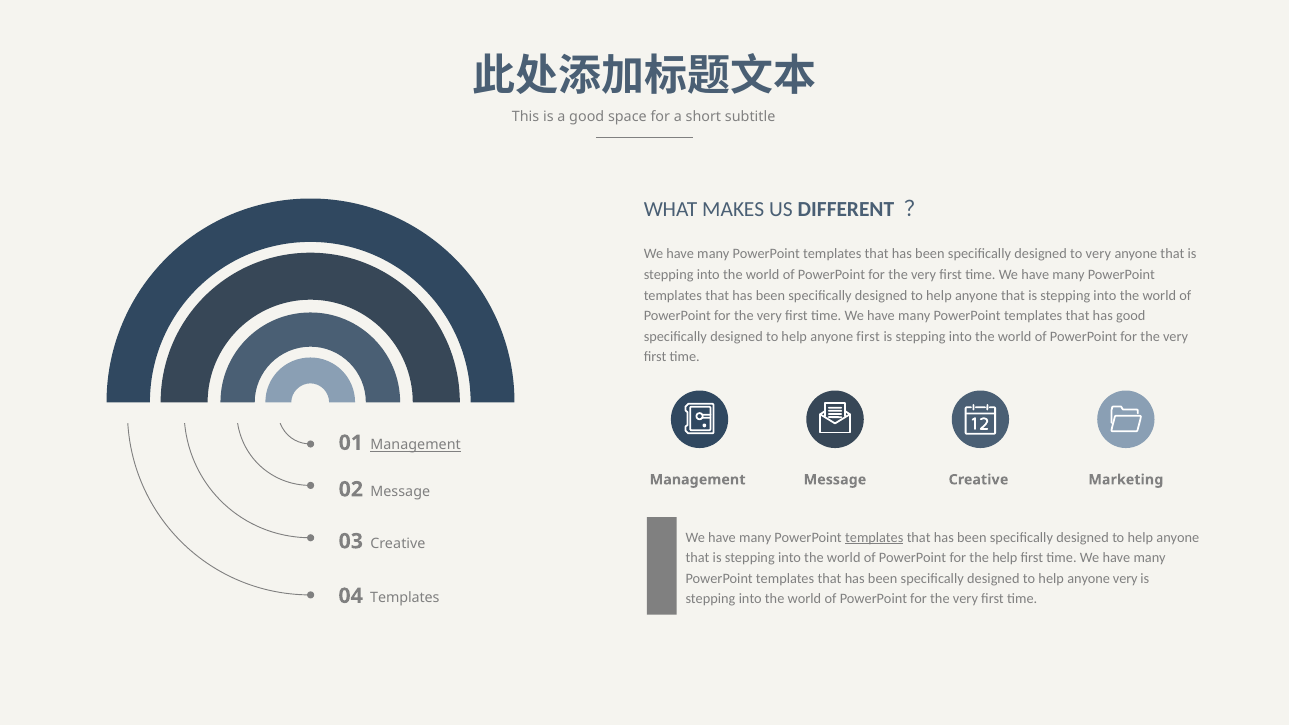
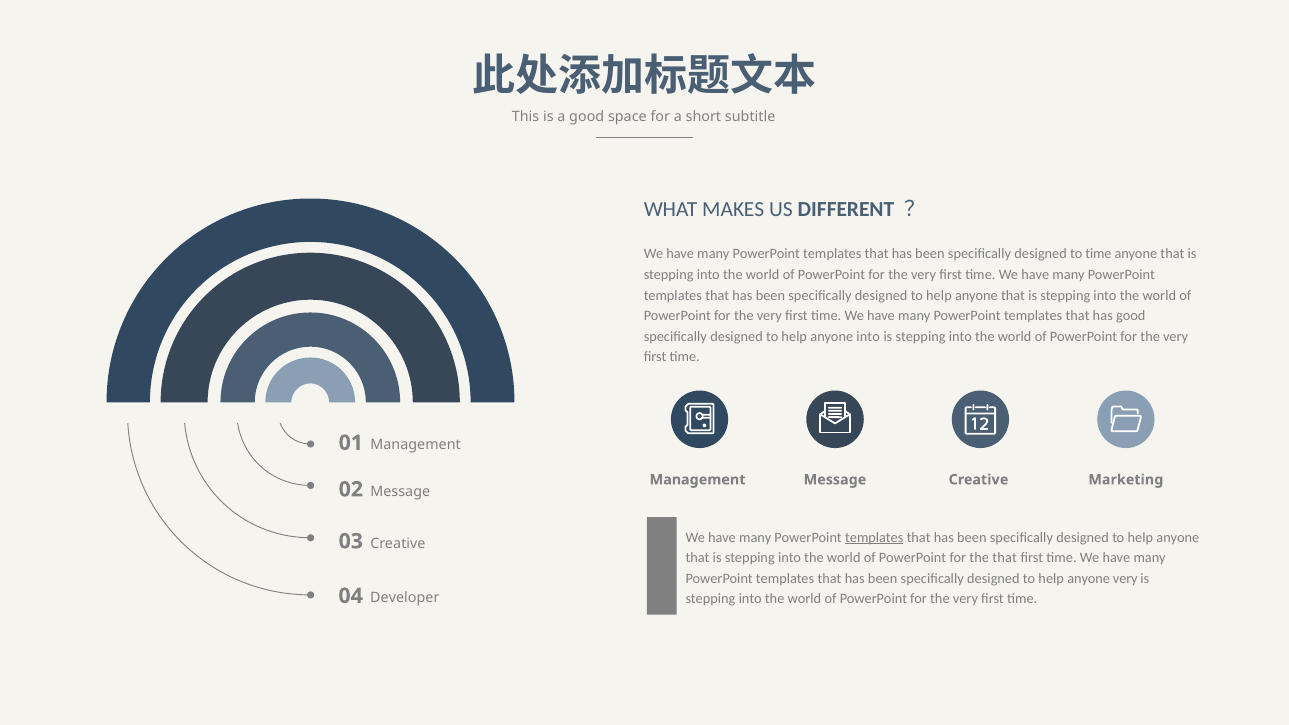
to very: very -> time (1098, 254)
anyone first: first -> into (868, 336)
Management underline: present -> none (416, 445)
the help: help -> that (1005, 558)
04 Templates: Templates -> Developer (405, 598)
